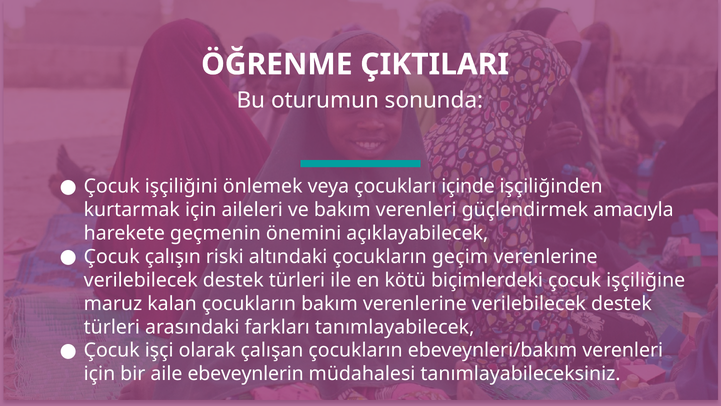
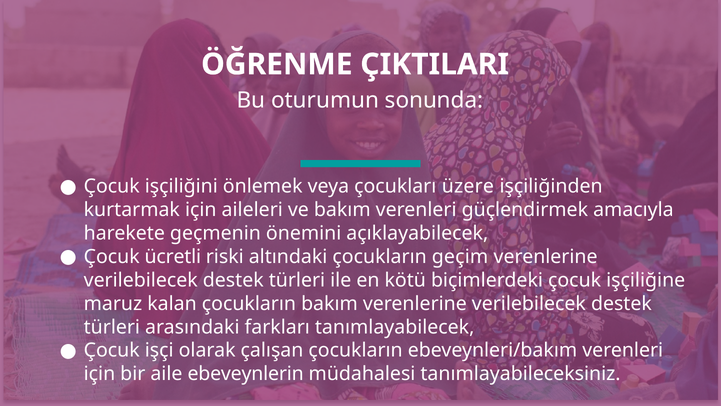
içinde: içinde -> üzere (468, 186)
çalışın: çalışın -> ücretli (173, 256)
